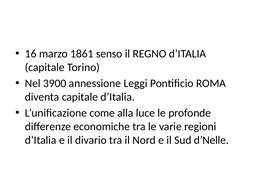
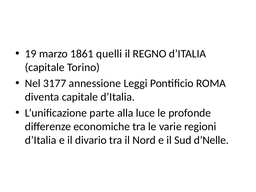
16: 16 -> 19 (31, 54)
senso: senso -> quelli (109, 54)
3900: 3900 -> 3177 (55, 83)
come: come -> parte (102, 113)
